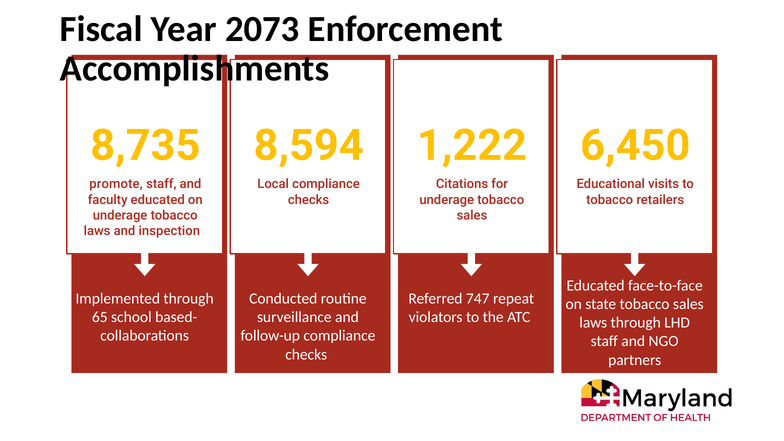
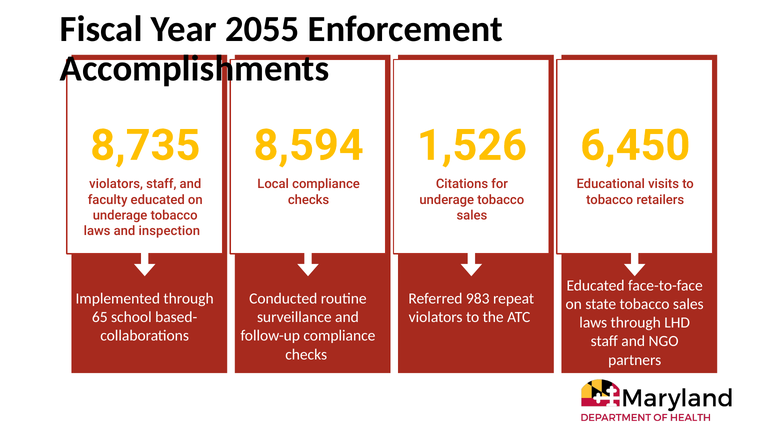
2073: 2073 -> 2055 (262, 29)
1,222: 1,222 -> 1,526 (472, 145)
promote: promote -> violators (116, 184)
747: 747 -> 983 (478, 299)
